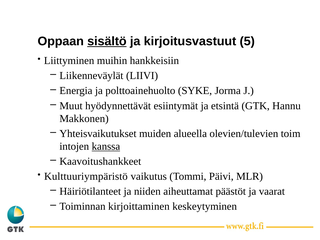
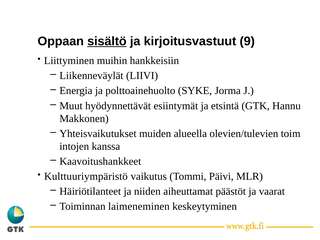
5: 5 -> 9 (247, 41)
kanssa underline: present -> none (106, 146)
kirjoittaminen: kirjoittaminen -> laimeneminen (139, 206)
